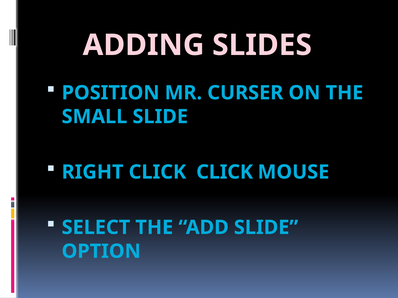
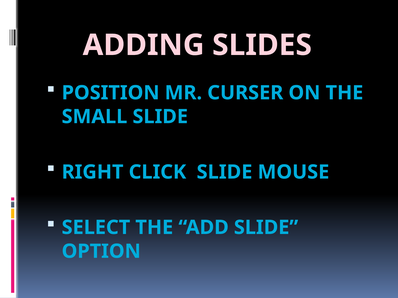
CLICK CLICK: CLICK -> SLIDE (225, 172)
